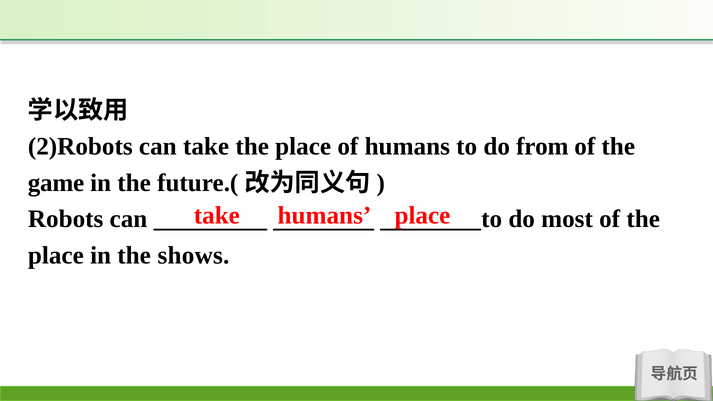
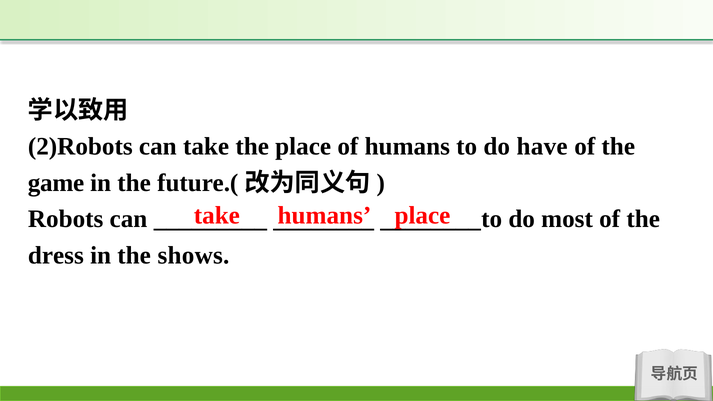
from: from -> have (542, 147)
place: place -> dress (56, 255)
